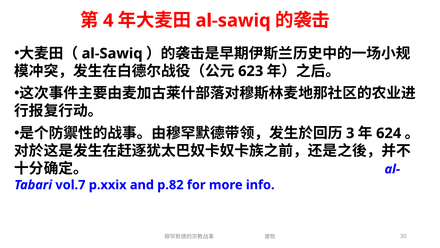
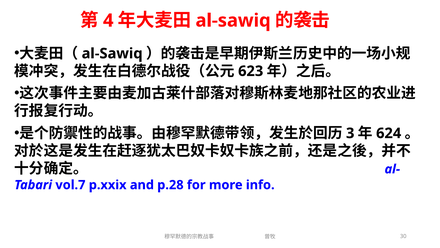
p.82: p.82 -> p.28 (170, 185)
